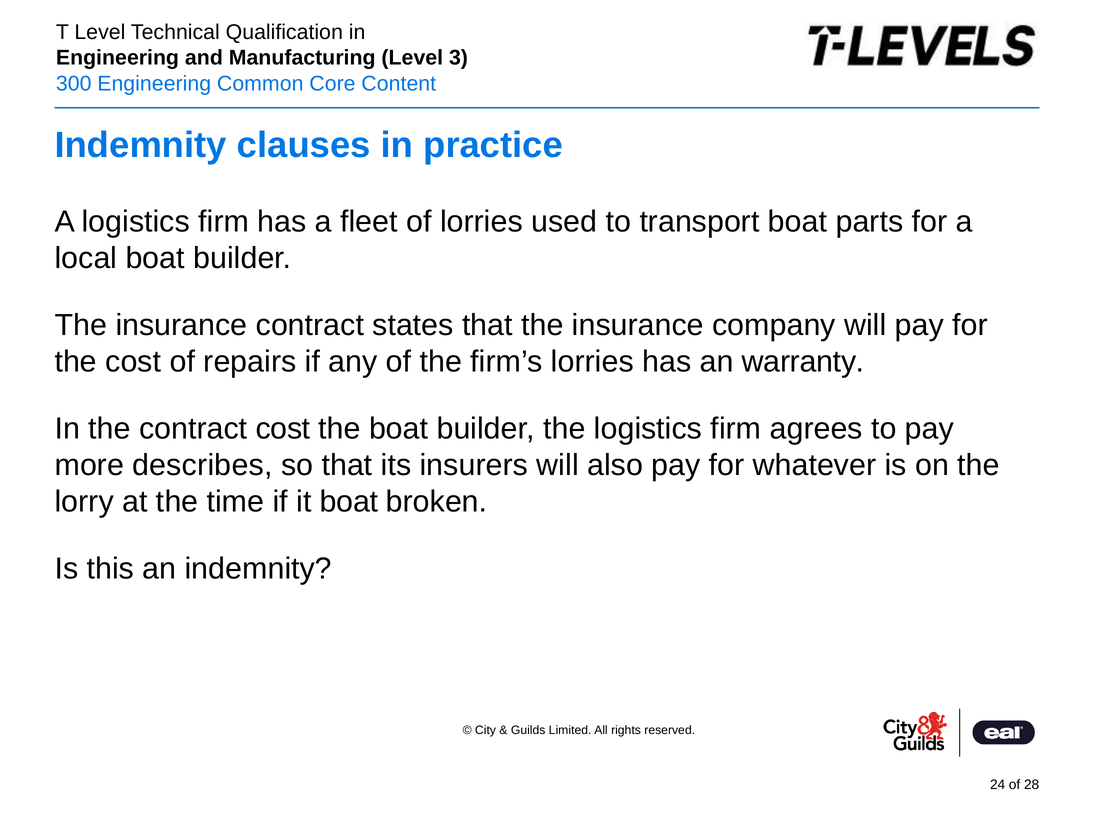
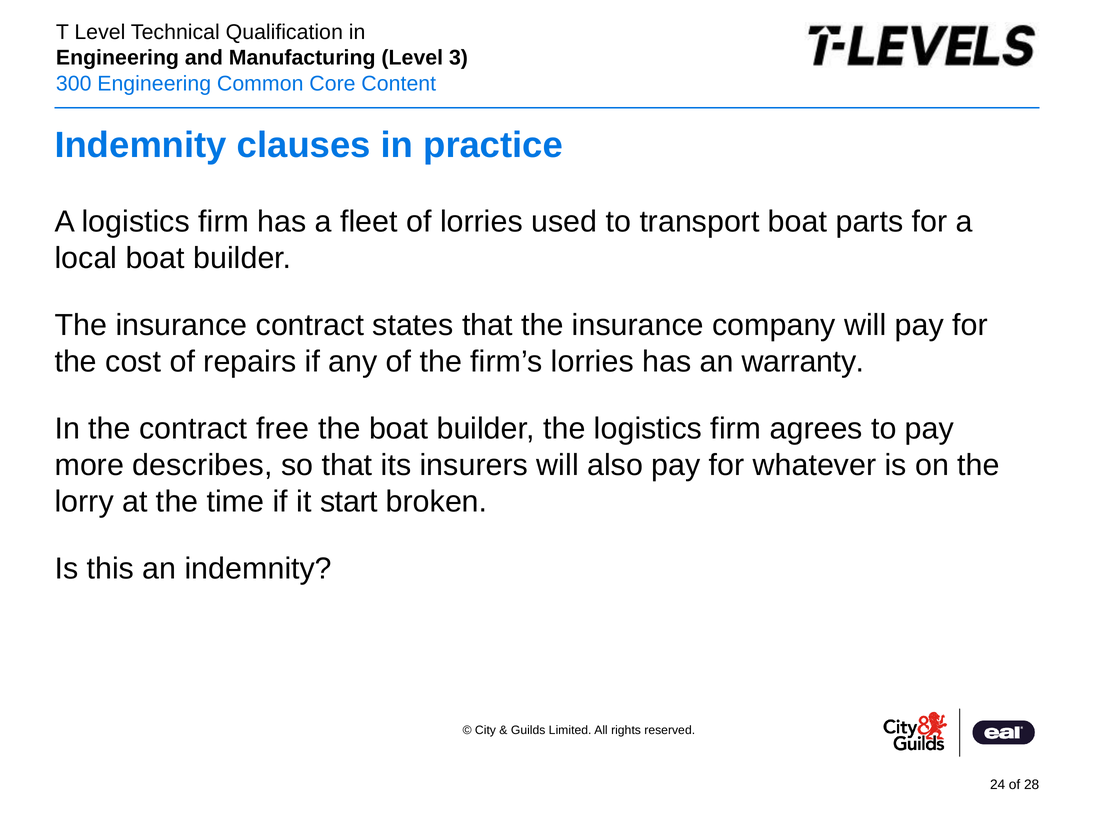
contract cost: cost -> free (283, 428)
it boat: boat -> start (349, 501)
